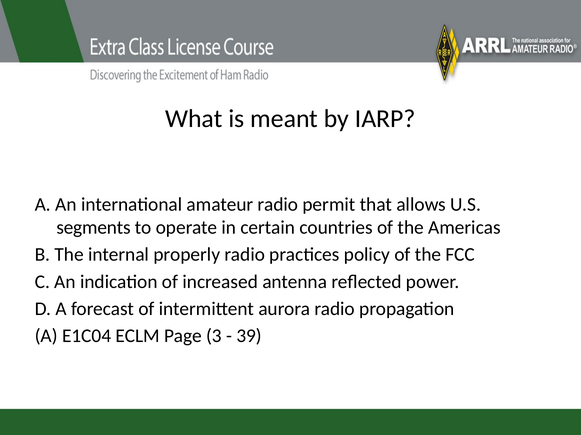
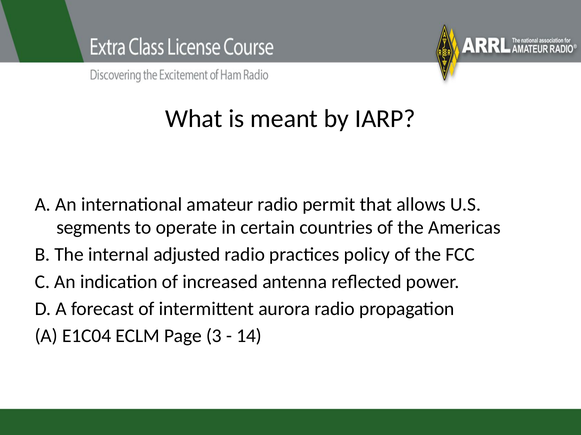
properly: properly -> adjusted (187, 255)
39: 39 -> 14 (249, 336)
